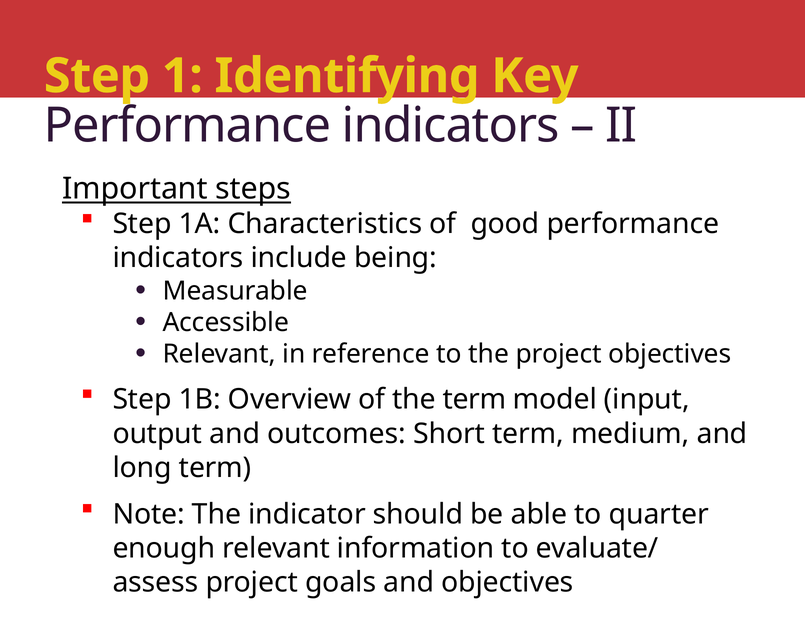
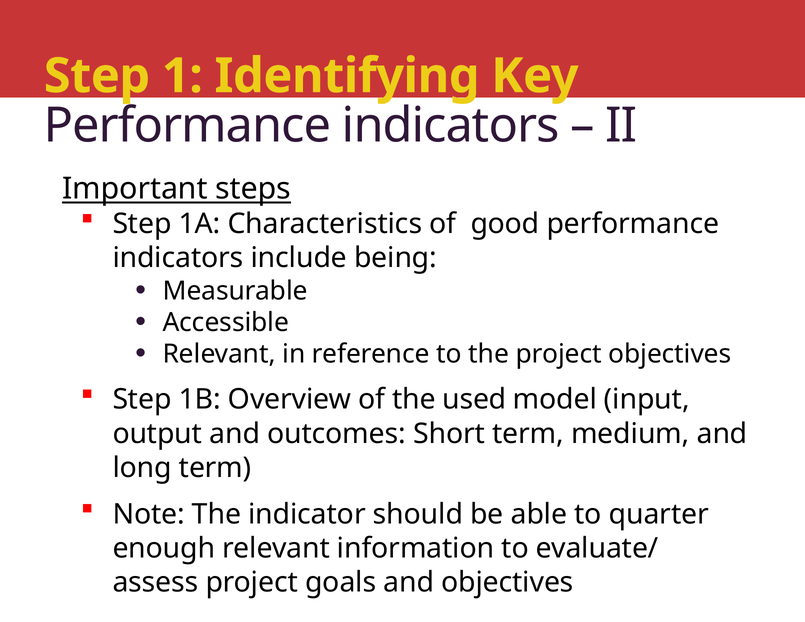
the term: term -> used (474, 400)
